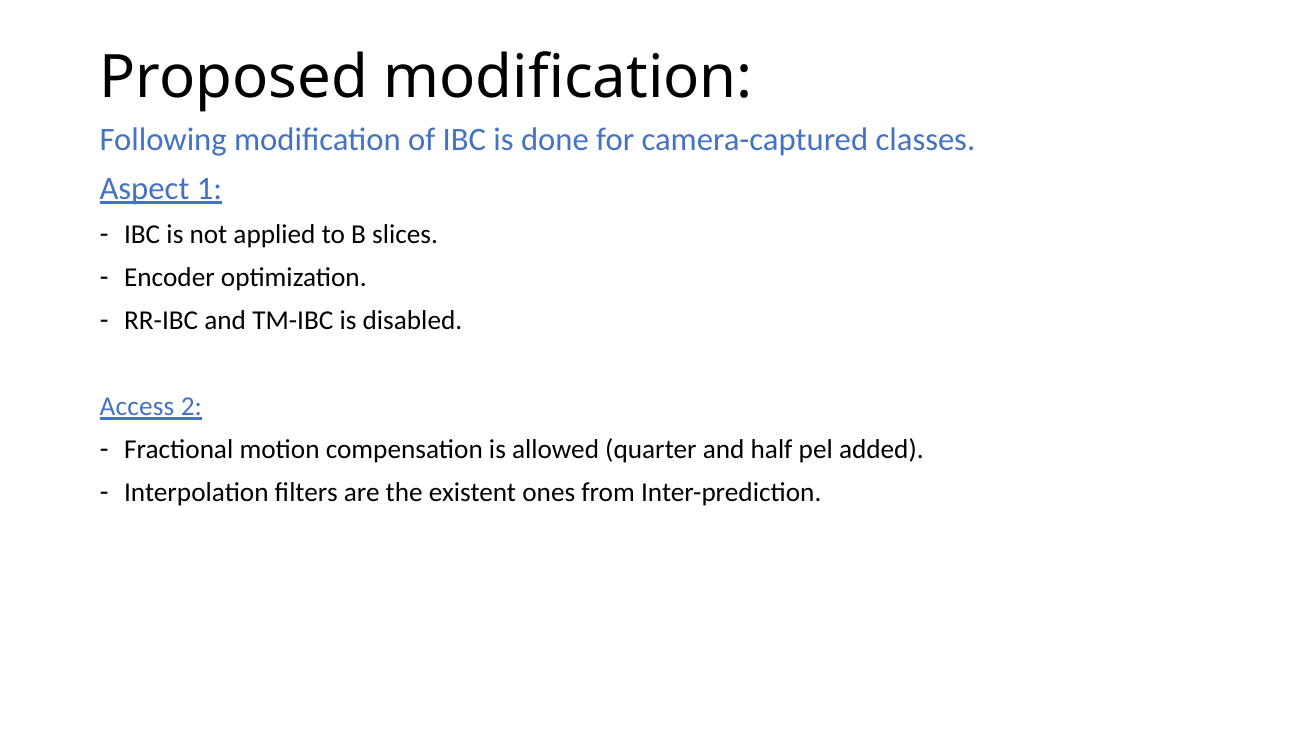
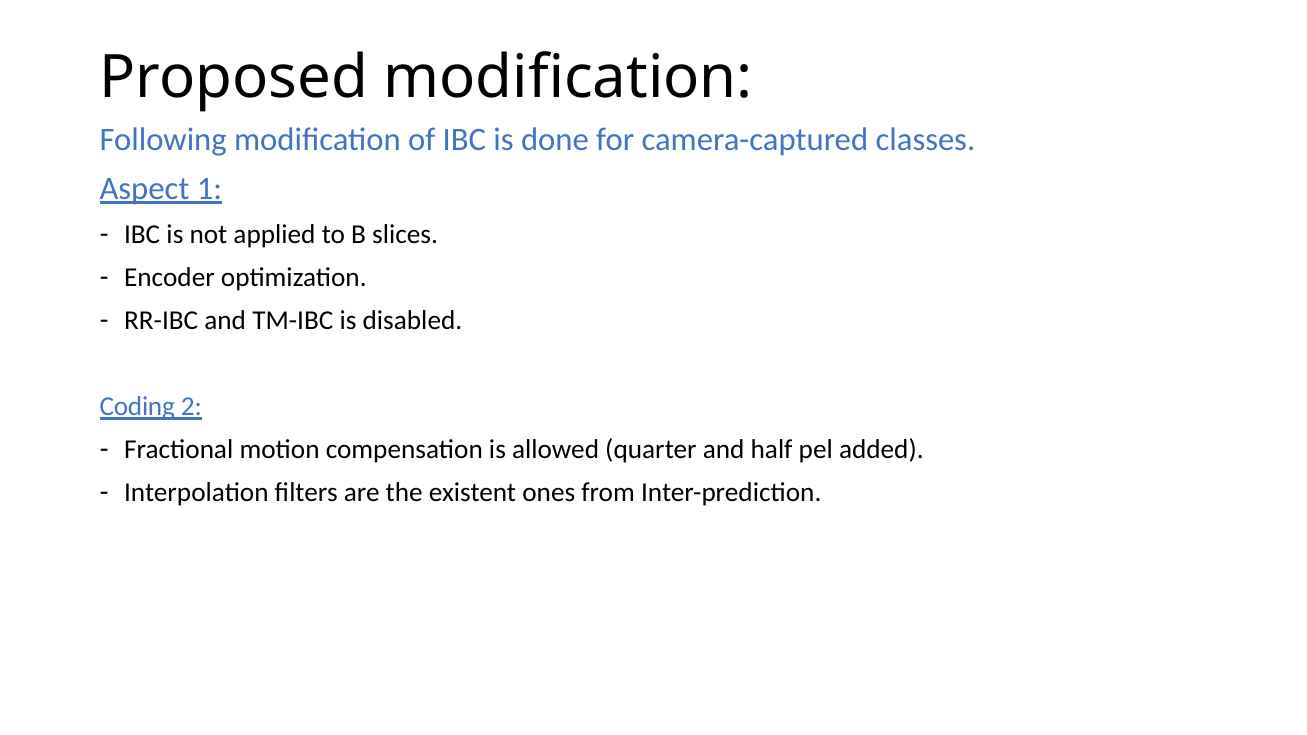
Access: Access -> Coding (137, 407)
